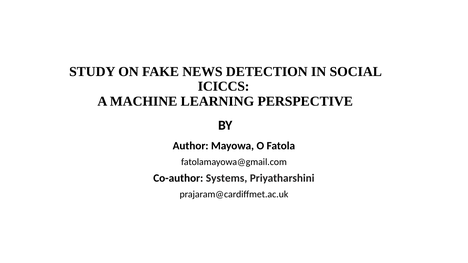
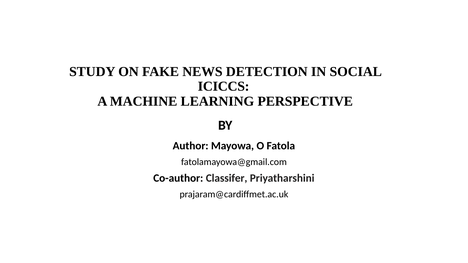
Systems: Systems -> Classifer (227, 178)
